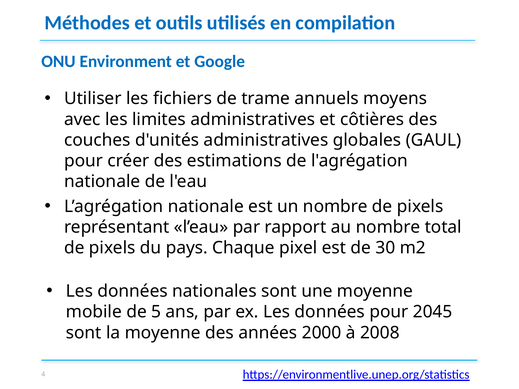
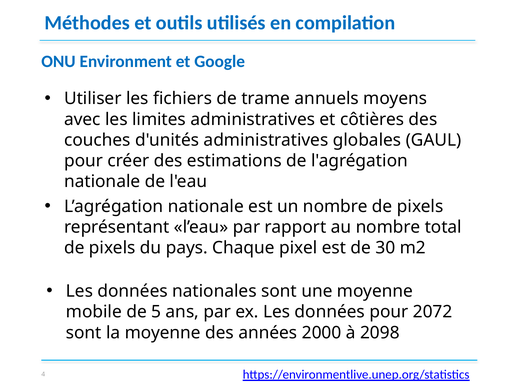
2045: 2045 -> 2072 (433, 312)
2008: 2008 -> 2098 (380, 333)
